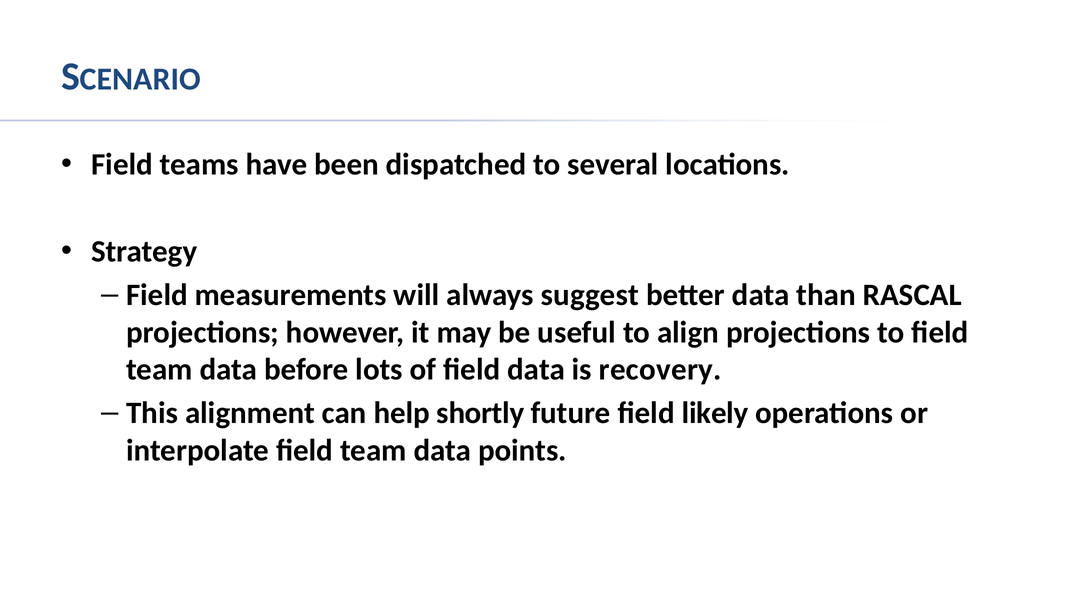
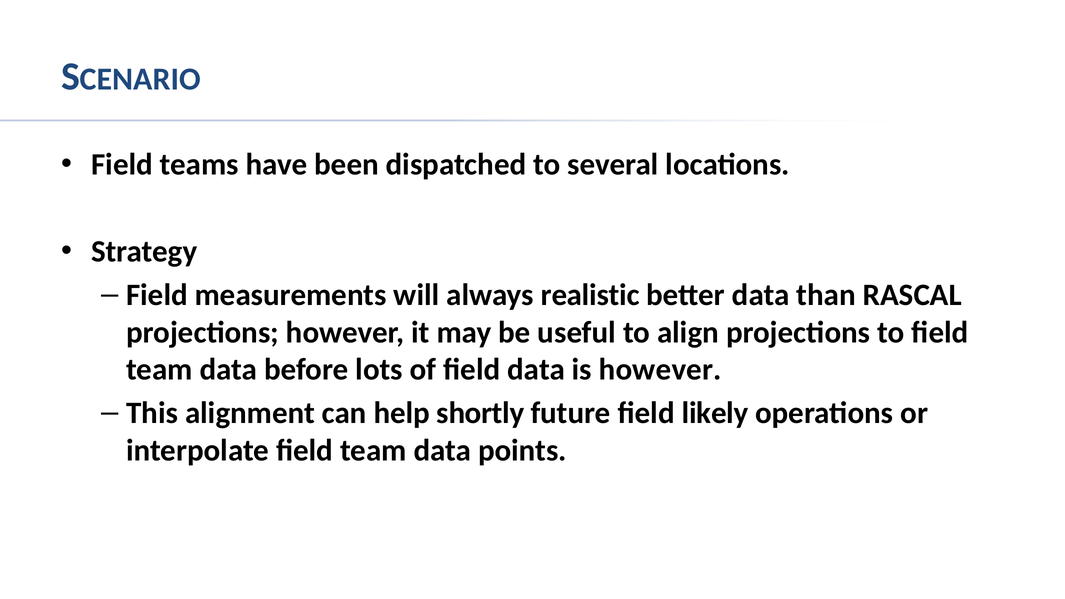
suggest: suggest -> realistic (590, 295)
is recovery: recovery -> however (660, 370)
